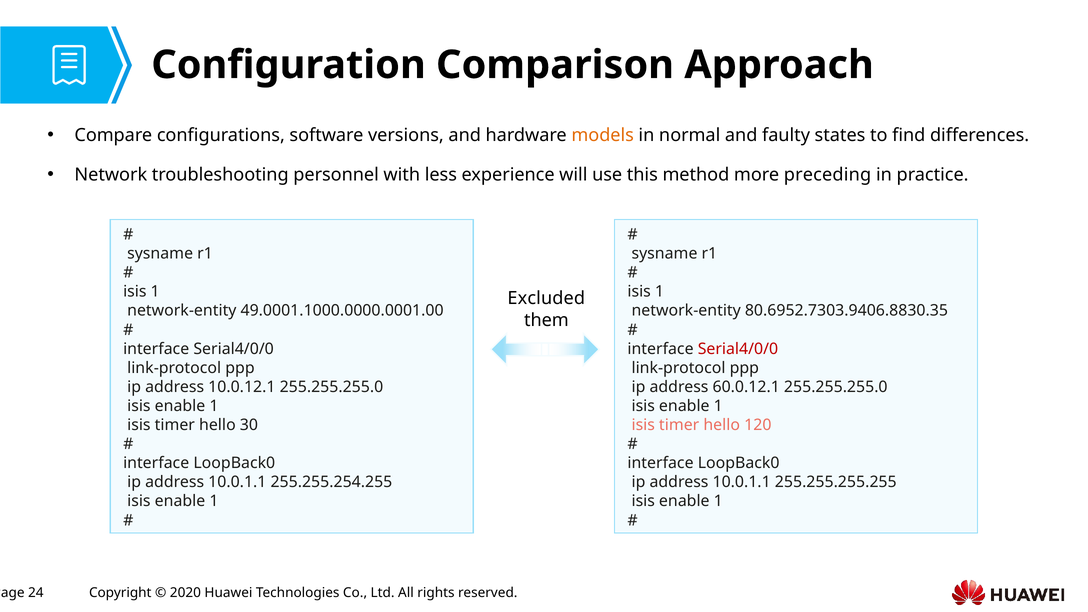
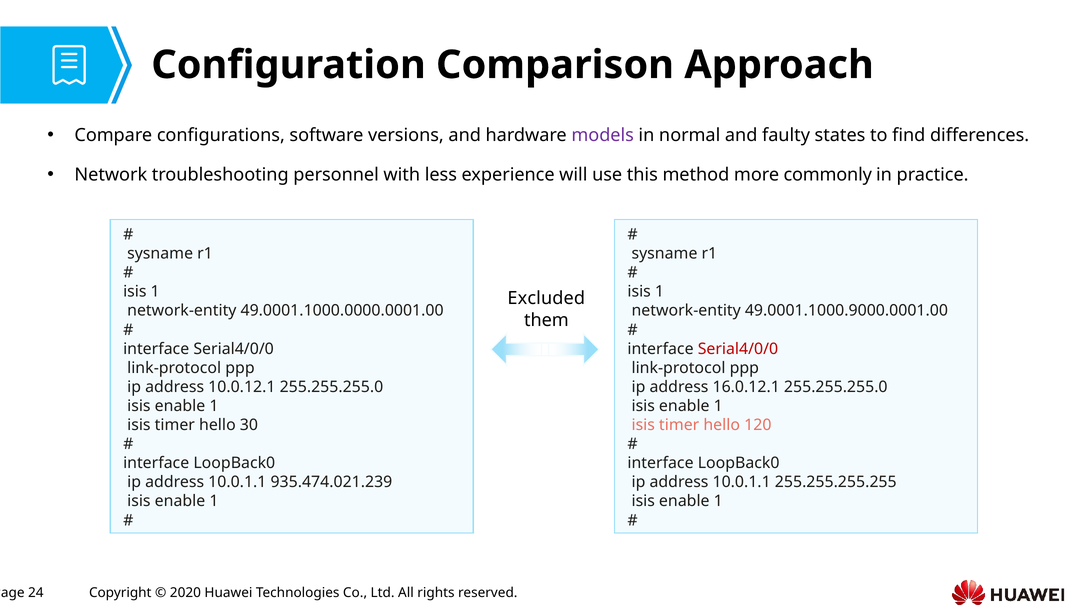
models colour: orange -> purple (603, 135)
preceding: preceding -> commonly (828, 175)
80.6952.7303.9406.8830.35: 80.6952.7303.9406.8830.35 -> 49.0001.1000.9000.0001.00 (846, 311)
60.0.12.1: 60.0.12.1 -> 16.0.12.1 (746, 387)
255.255.254.255: 255.255.254.255 -> 935.474.021.239 (331, 482)
